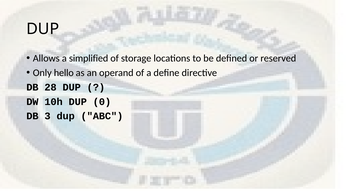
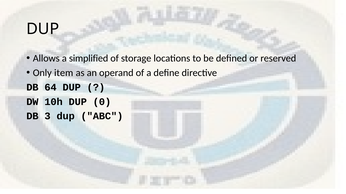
hello: hello -> item (64, 73)
28: 28 -> 64 (51, 88)
